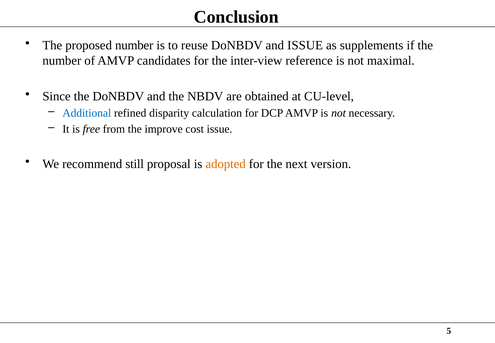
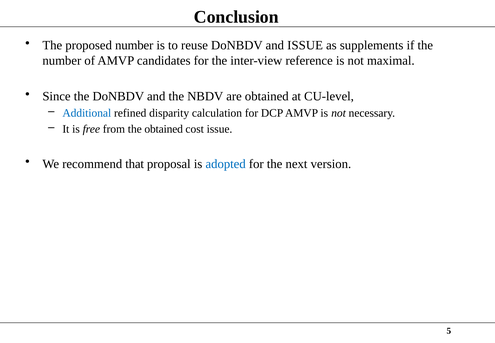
the improve: improve -> obtained (164, 129)
still: still -> that (135, 164)
adopted colour: orange -> blue (226, 164)
